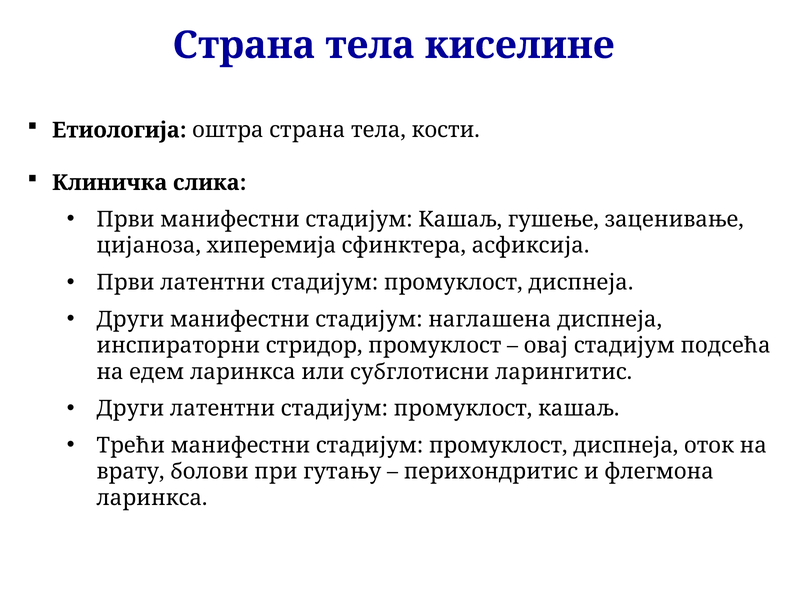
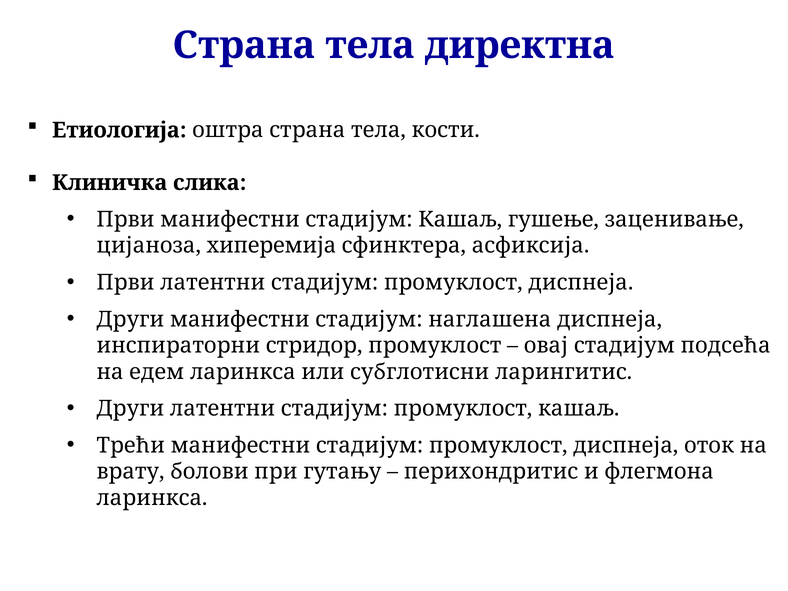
киселине: киселине -> директна (520, 45)
